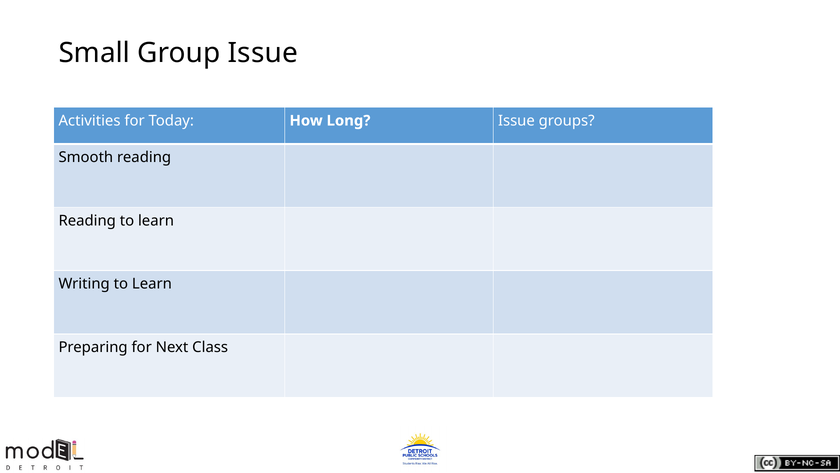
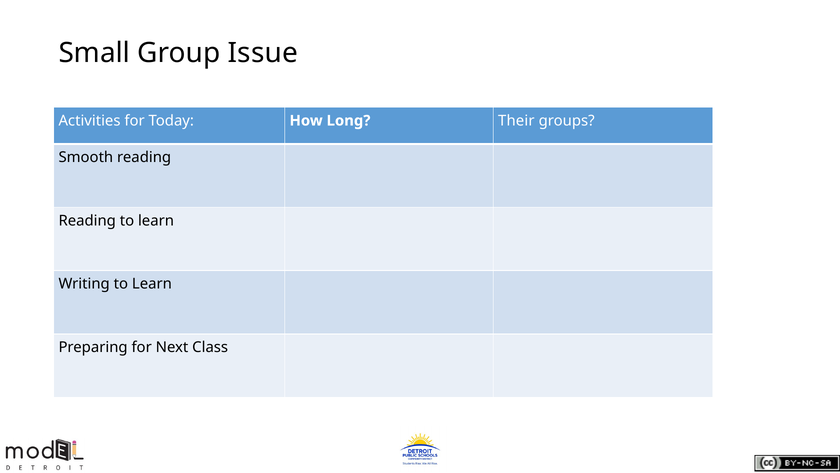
Long Issue: Issue -> Their (516, 121)
